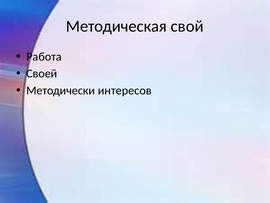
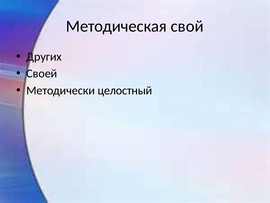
Работа: Работа -> Других (44, 57)
интересов: интересов -> целостный (125, 90)
